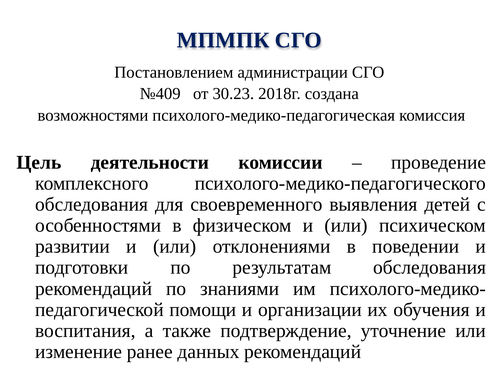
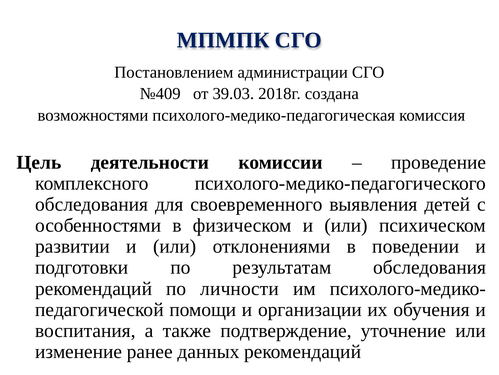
30.23: 30.23 -> 39.03 (233, 94)
знаниями: знаниями -> личности (240, 288)
